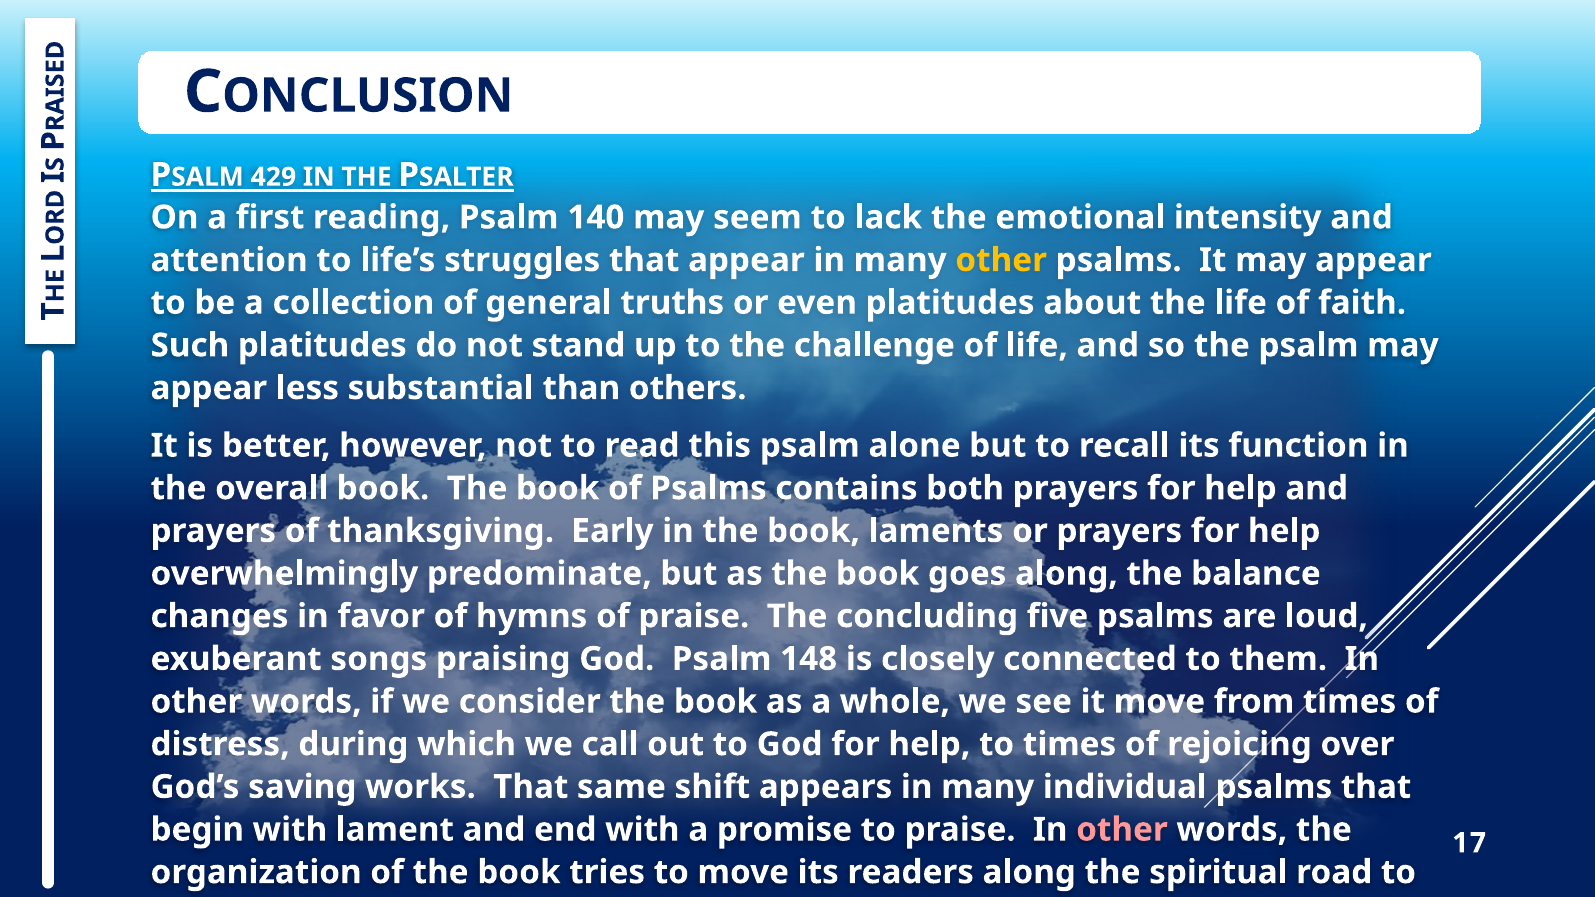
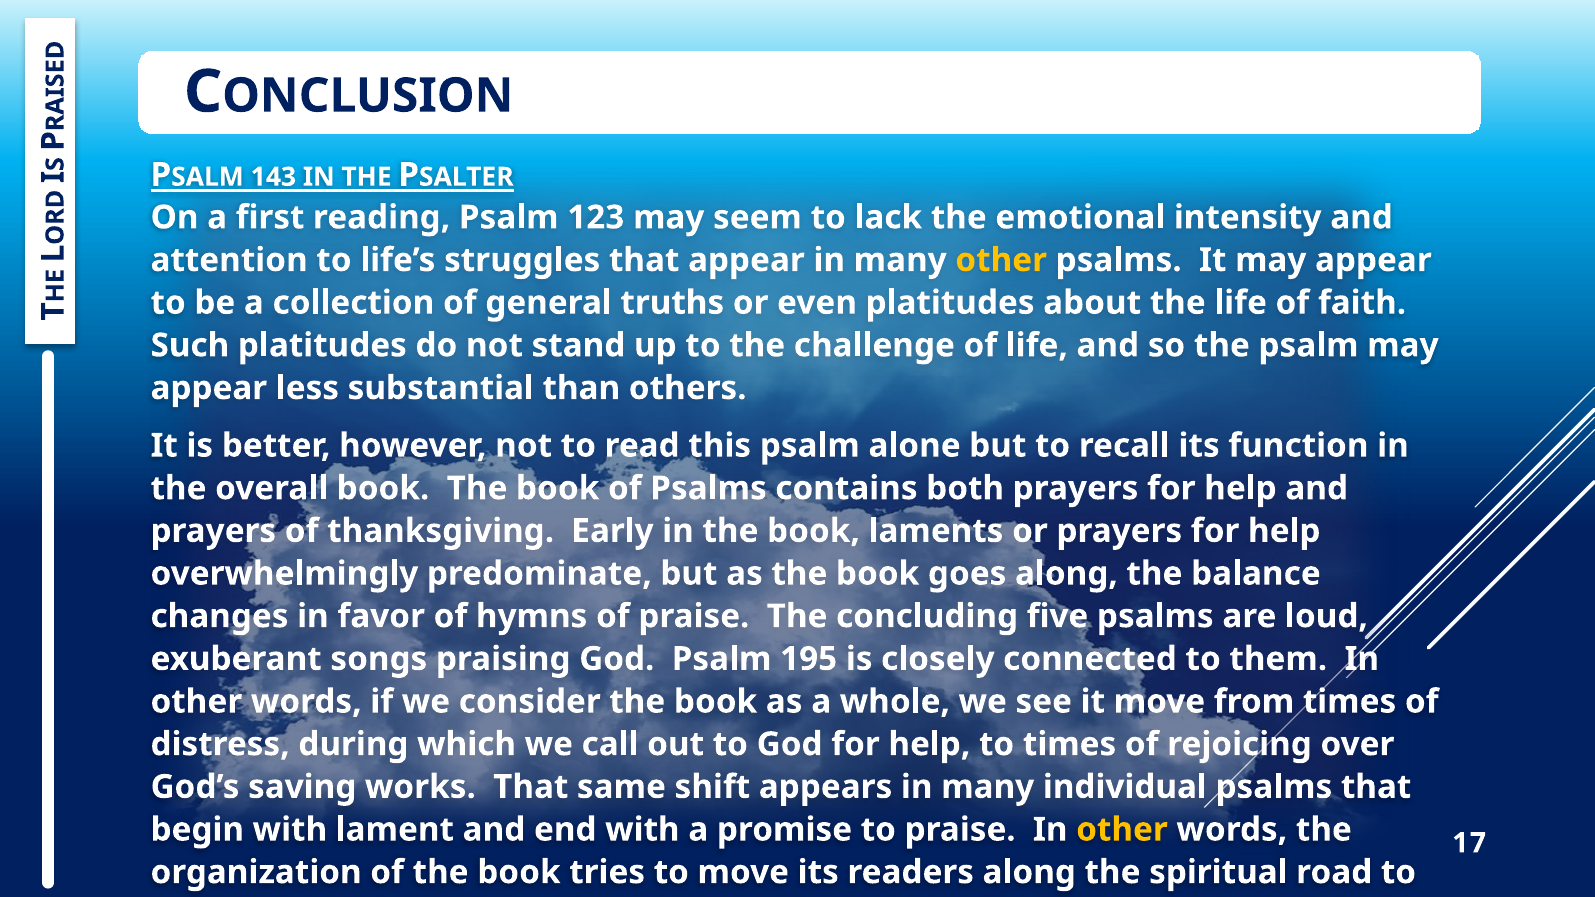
429: 429 -> 143 (273, 177)
140: 140 -> 123 (596, 217)
148: 148 -> 195 (809, 659)
other colour: pink -> yellow (1122, 830)
